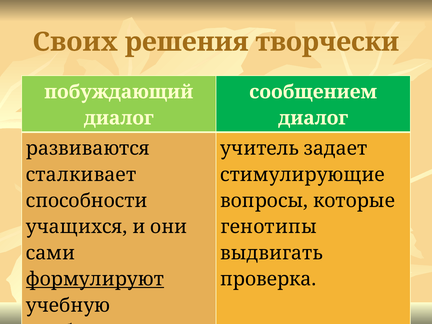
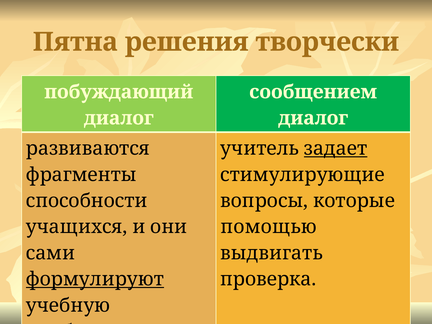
Своих: Своих -> Пятна (75, 42)
задает underline: none -> present (336, 149)
сталкивает: сталкивает -> фрагменты (81, 175)
генотипы: генотипы -> помощью (269, 227)
